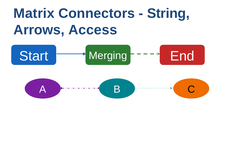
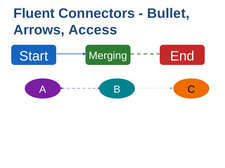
Matrix: Matrix -> Fluent (34, 14)
String: String -> Bullet (168, 14)
